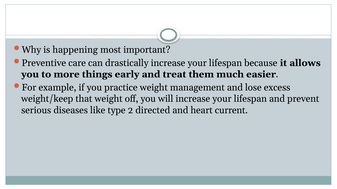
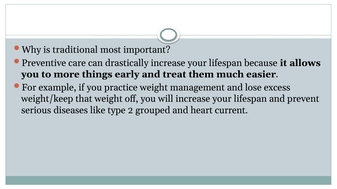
happening: happening -> traditional (75, 50)
directed: directed -> grouped (153, 111)
